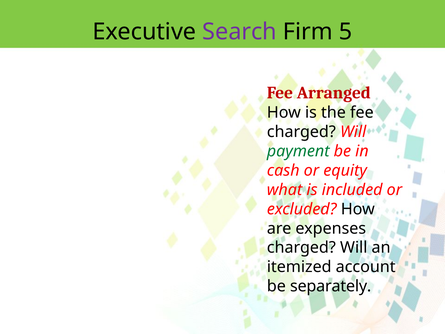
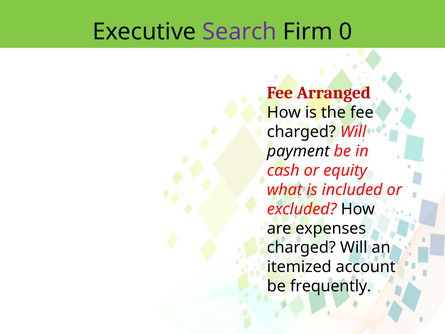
5: 5 -> 0 (346, 32)
payment colour: green -> black (298, 151)
separately: separately -> frequently (331, 286)
